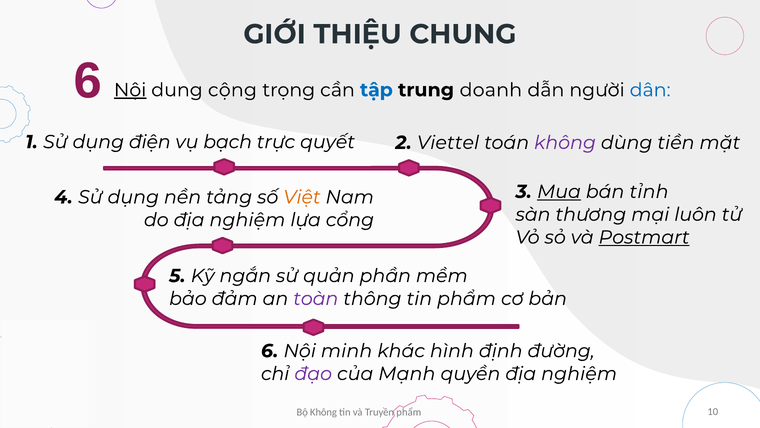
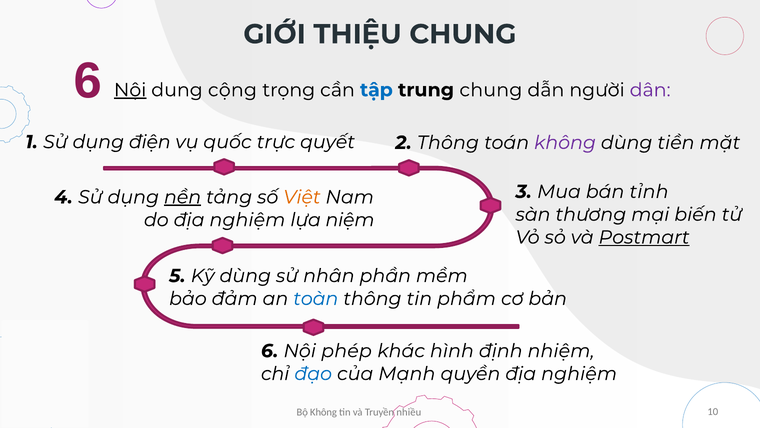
trung doanh: doanh -> chung (491, 90)
dân colour: blue -> purple (650, 90)
bạch: bạch -> quốc (227, 142)
2 Viettel: Viettel -> Thông (448, 142)
Mua underline: present -> none (559, 191)
nền underline: none -> present (183, 197)
luôn: luôn -> biến (695, 214)
cổng: cổng -> niệm (350, 220)
Kỹ ngắn: ngắn -> dùng (245, 276)
quản: quản -> nhân (329, 276)
toàn colour: purple -> blue (316, 298)
minh: minh -> phép (347, 351)
đường: đường -> nhiệm (561, 351)
đạo colour: purple -> blue (313, 373)
Truyền phẩm: phẩm -> nhiều (409, 412)
